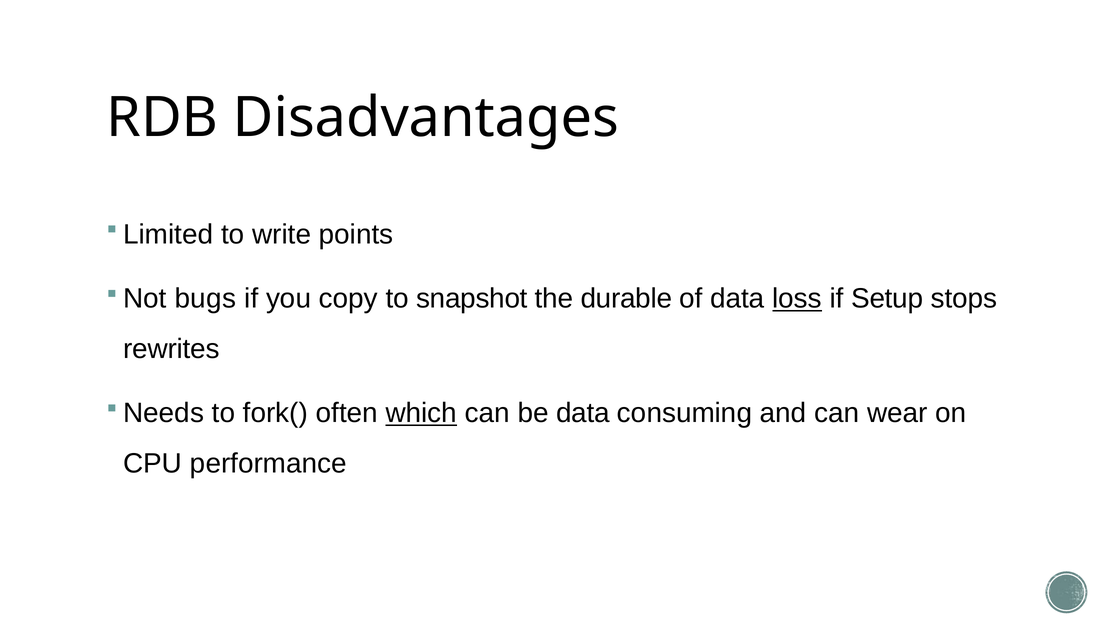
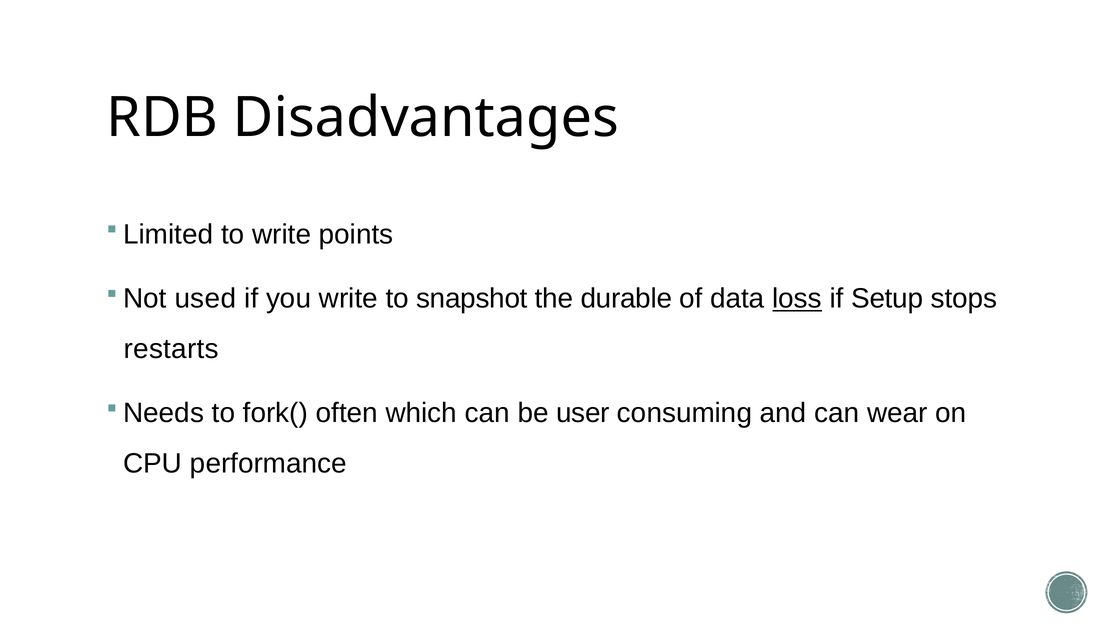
bugs: bugs -> used (205, 299)
you copy: copy -> write (348, 299)
rewrites: rewrites -> restarts (171, 349)
which underline: present -> none (421, 413)
be data: data -> user (583, 413)
